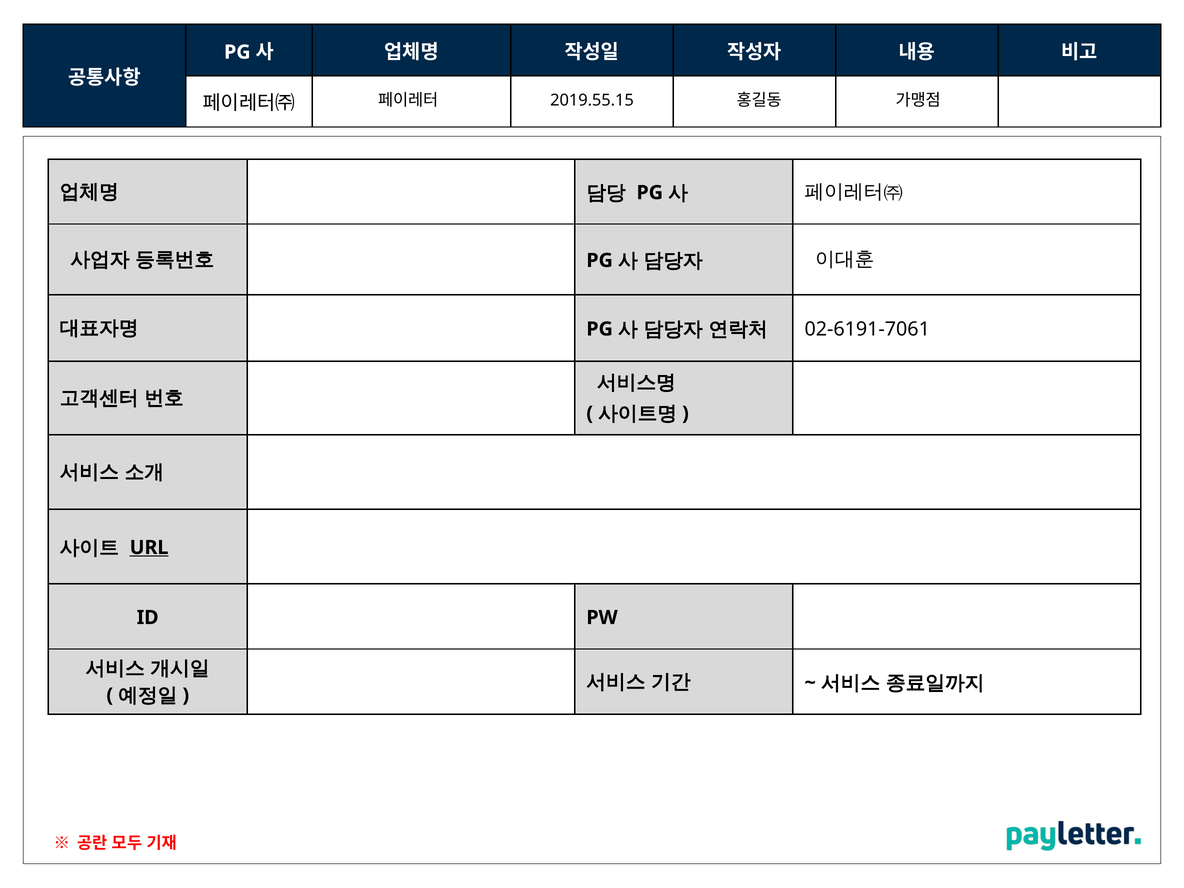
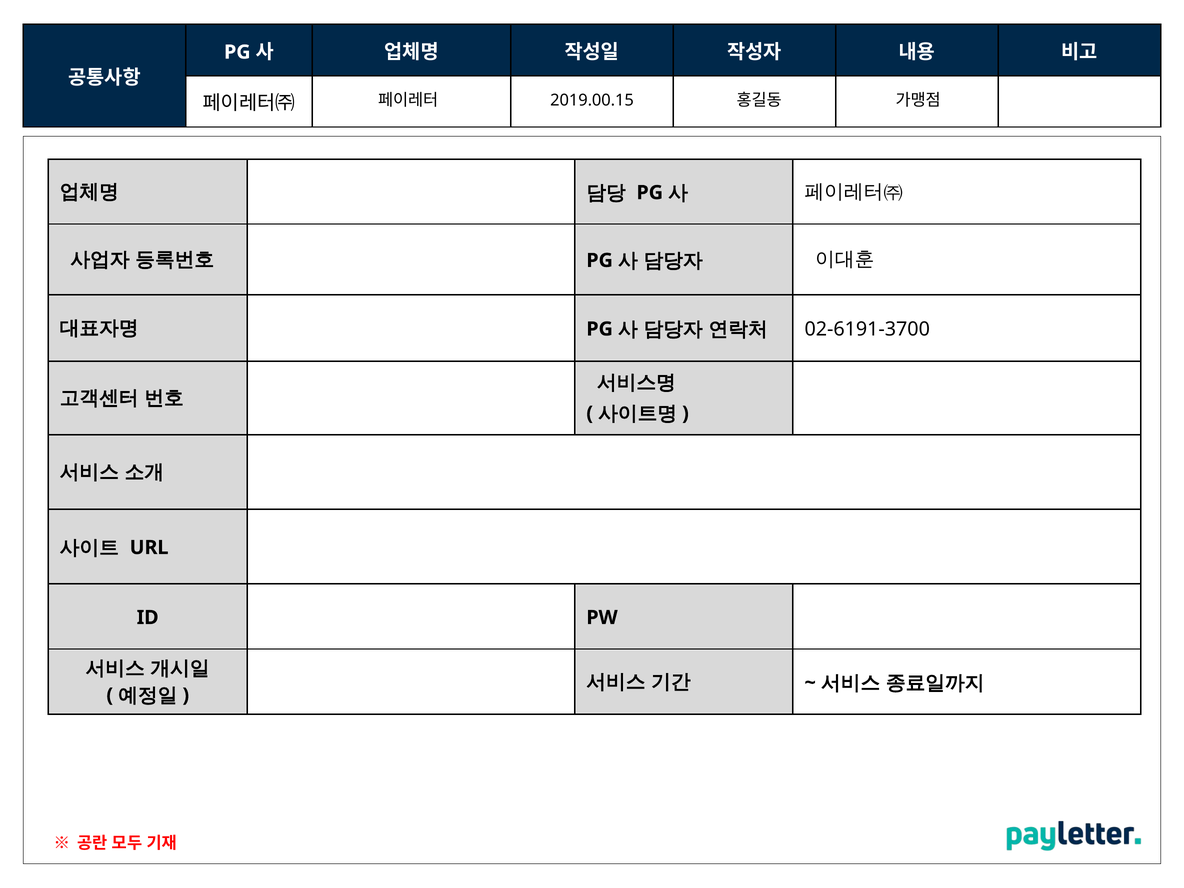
2019.55.15: 2019.55.15 -> 2019.00.15 (592, 101)
02-6191-7061: 02-6191-7061 -> 02-6191-3700 (867, 329)
URL underline: present -> none (149, 548)
